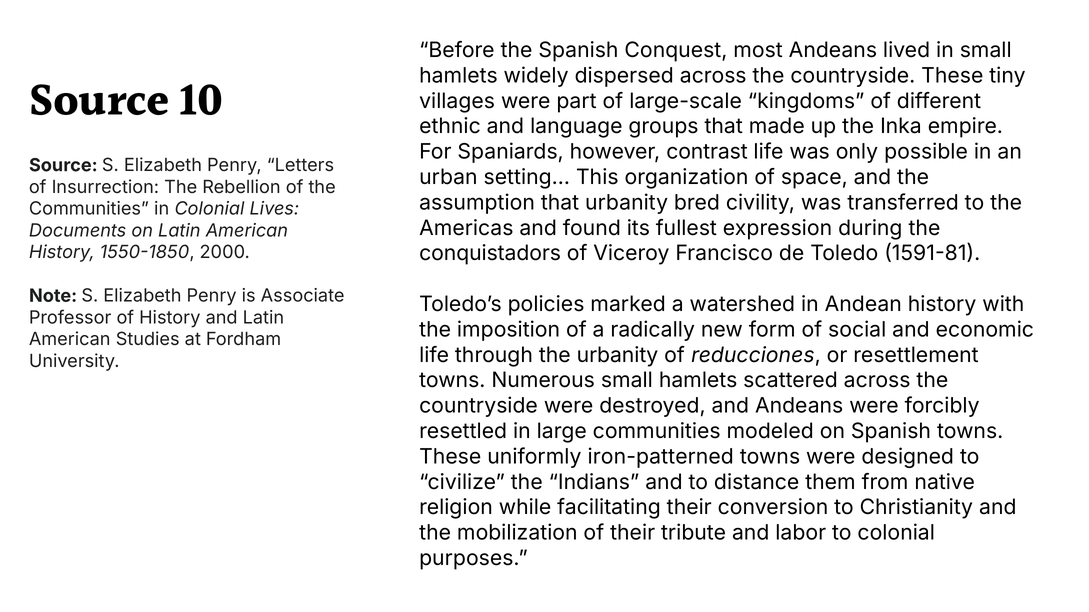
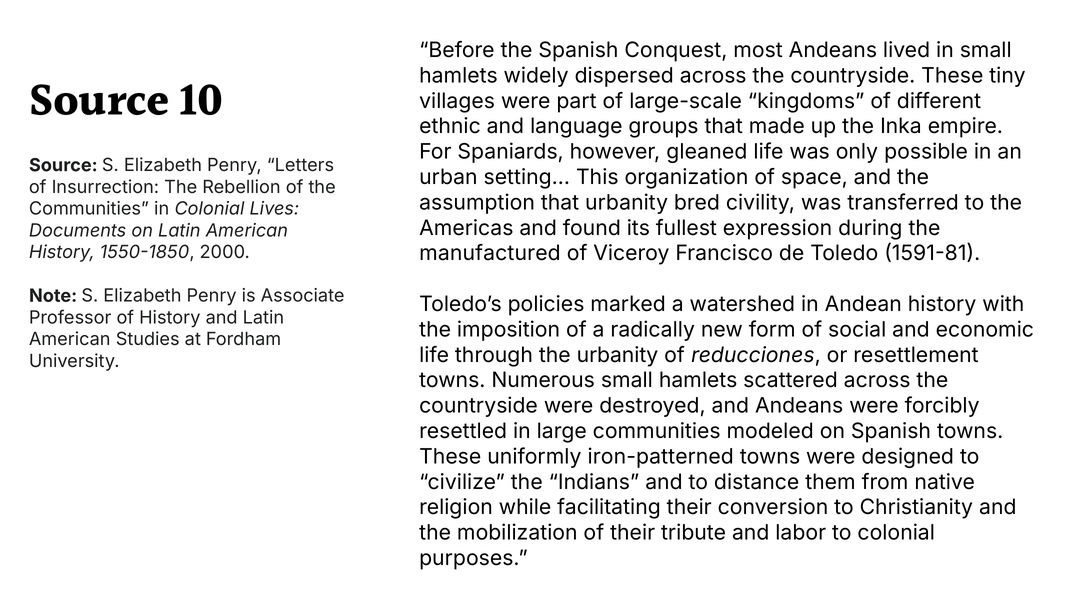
contrast: contrast -> gleaned (707, 152)
conquistadors: conquistadors -> manufactured (490, 254)
